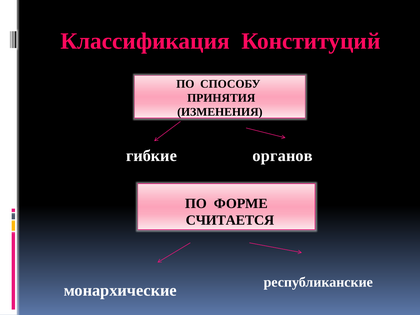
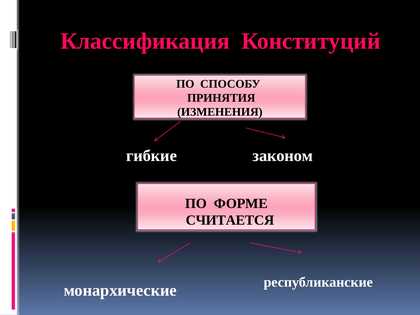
органов: органов -> законом (283, 156)
